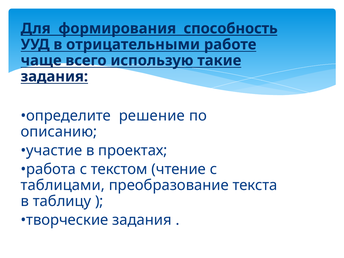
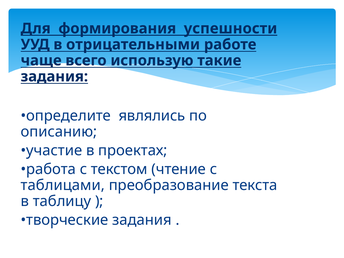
способность: способность -> успешности (231, 28)
решение: решение -> являлись (152, 116)
